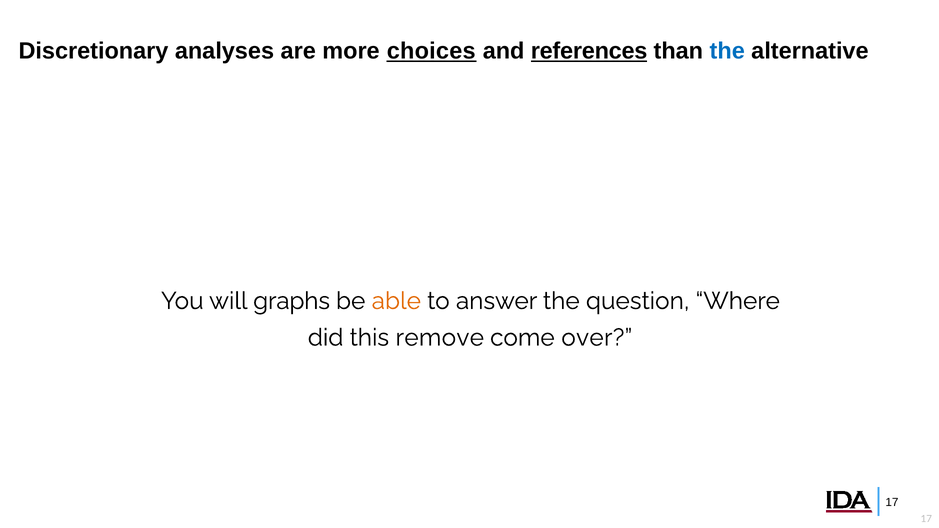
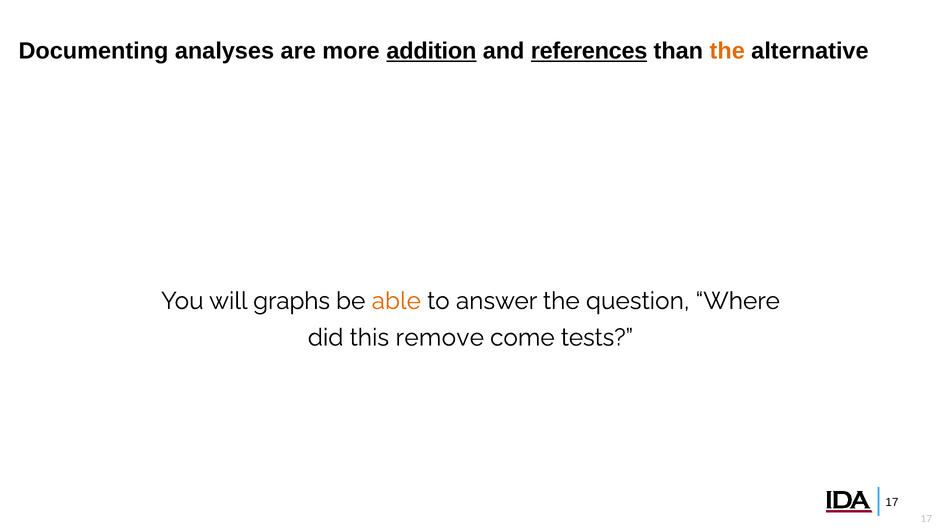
Discretionary: Discretionary -> Documenting (93, 51)
choices: choices -> addition (431, 51)
the colour: blue -> orange (727, 51)
over: over -> tests (597, 338)
